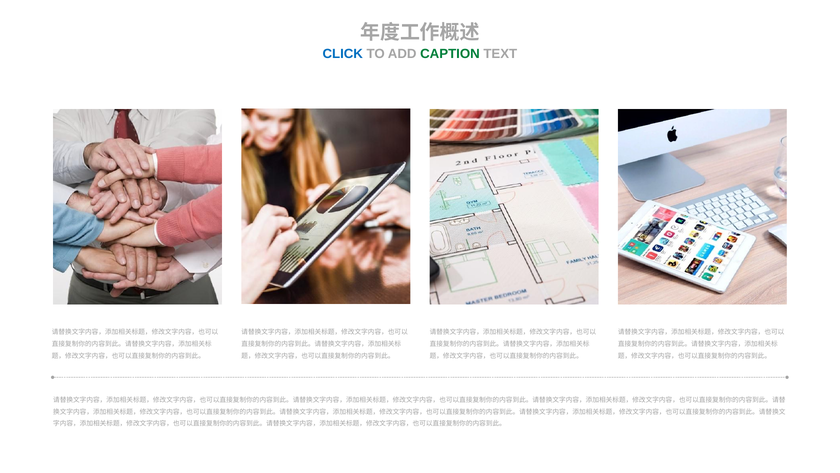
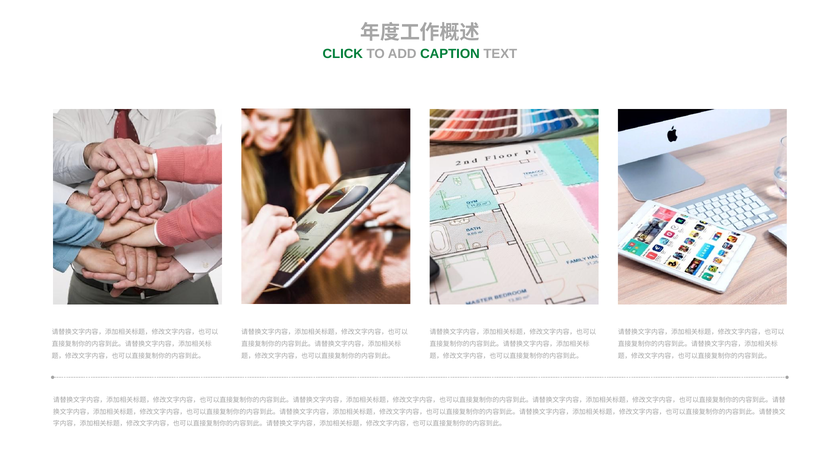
CLICK colour: blue -> green (343, 54)
